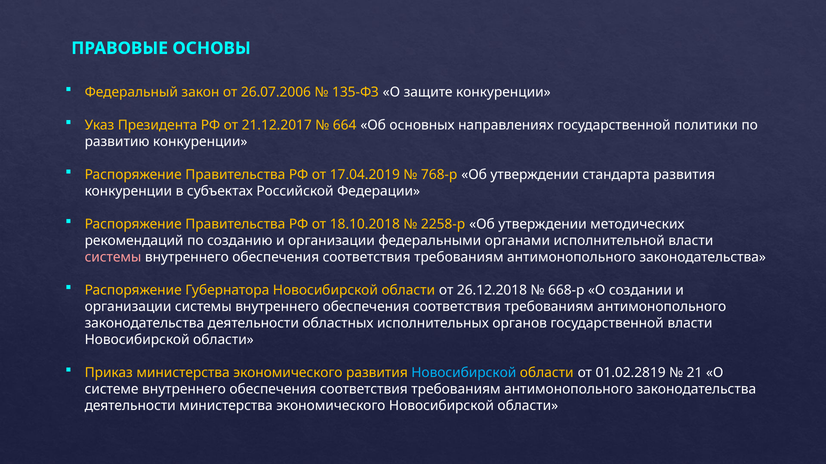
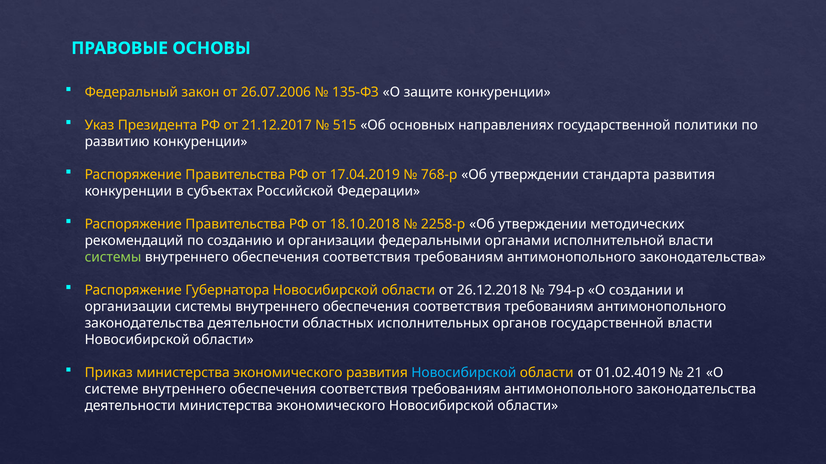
664: 664 -> 515 (345, 125)
системы colour: pink -> light green (113, 257)
668-р: 668-р -> 794-р (566, 290)
01.02.2819: 01.02.2819 -> 01.02.4019 (631, 373)
